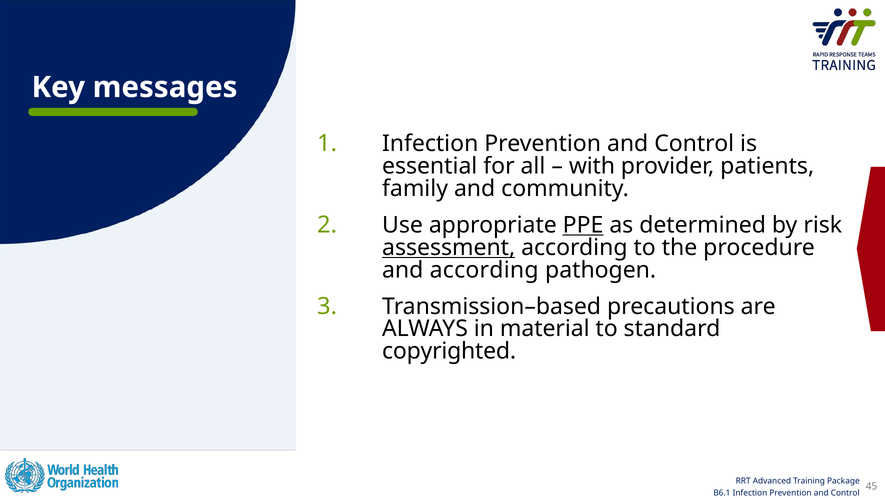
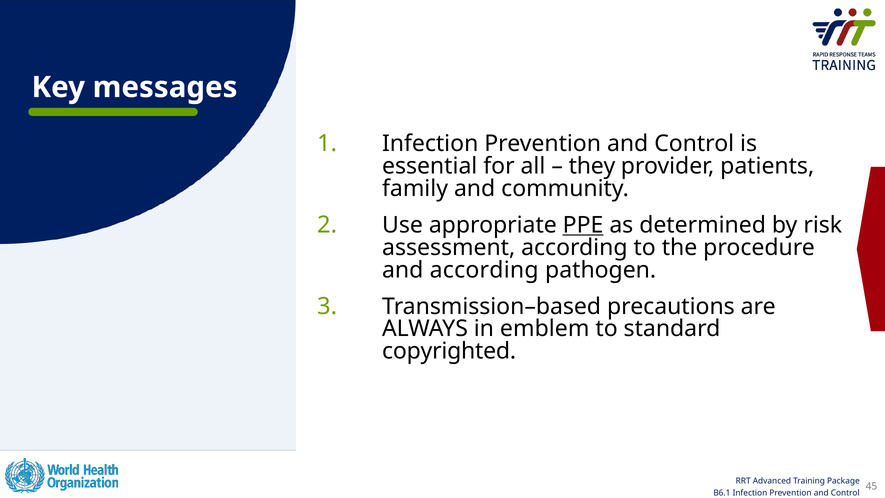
with: with -> they (592, 166)
assessment underline: present -> none (449, 247)
material: material -> emblem (545, 329)
